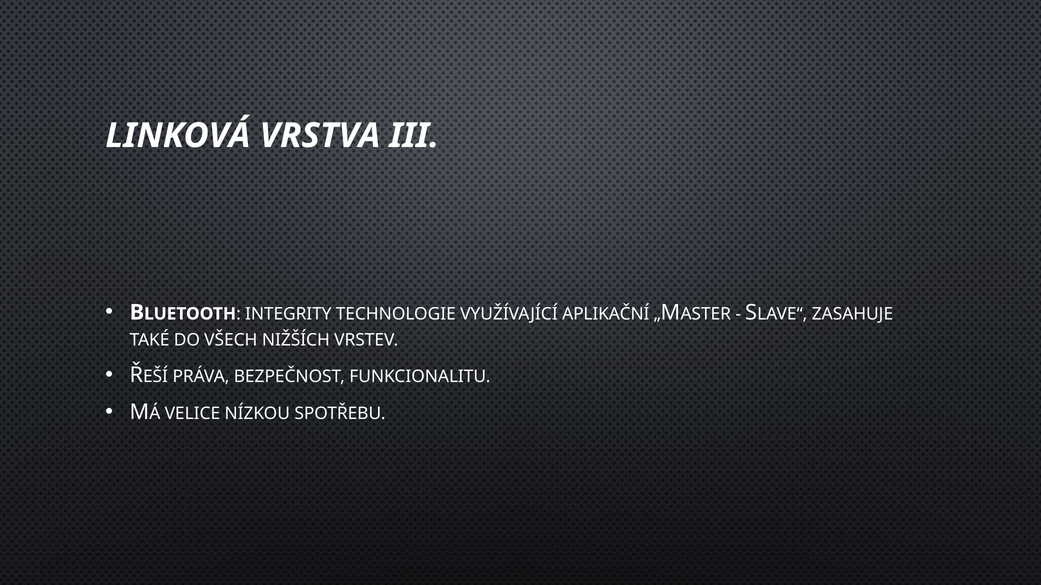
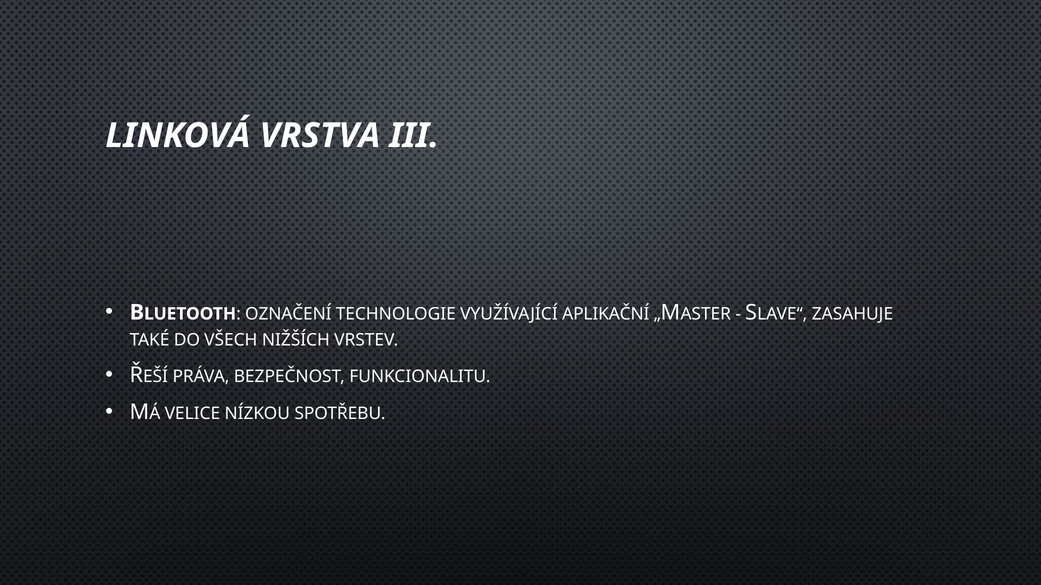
INTEGRITY: INTEGRITY -> OZNAČENÍ (288, 314)
